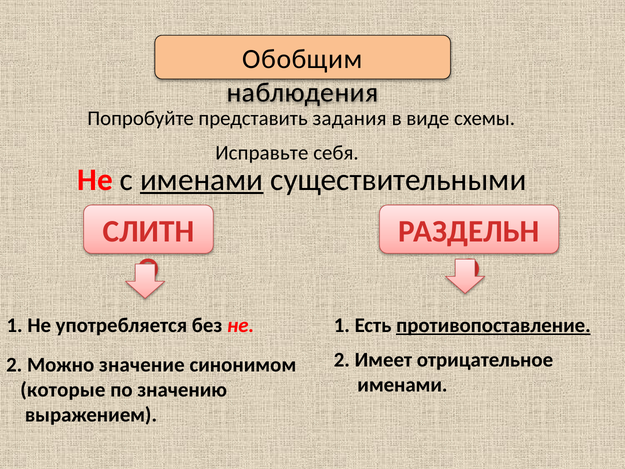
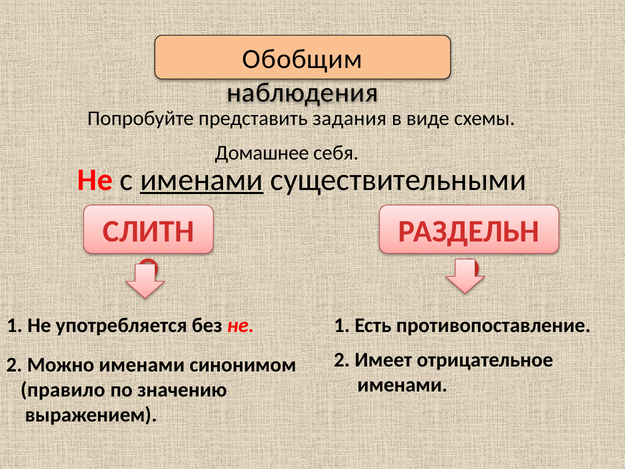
Исправьте: Исправьте -> Домашнее (262, 153)
противопоставление underline: present -> none (493, 325)
Можно значение: значение -> именами (142, 365)
которые: которые -> правило (63, 390)
